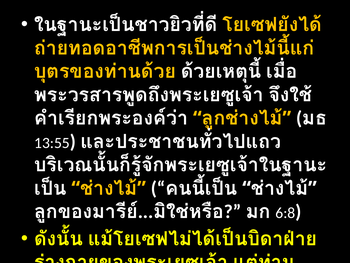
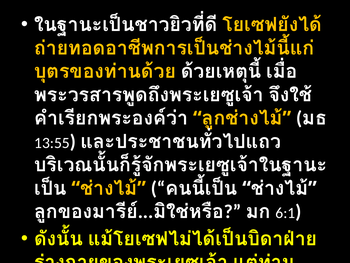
6:8: 6:8 -> 6:1 (285, 213)
